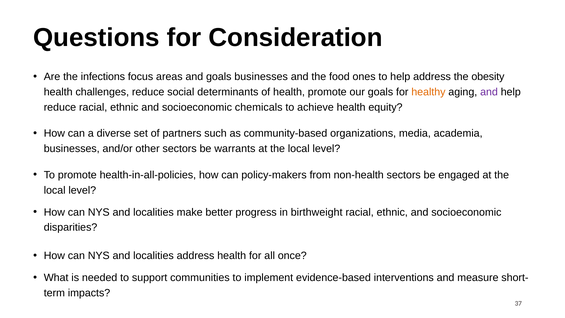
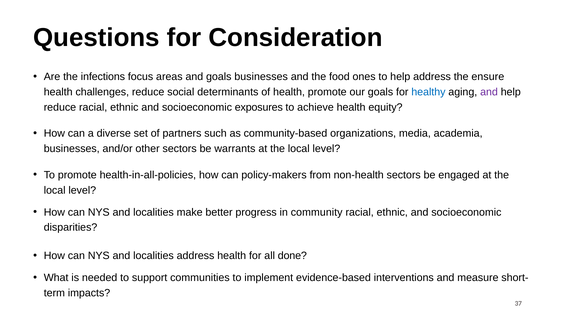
obesity: obesity -> ensure (488, 77)
healthy colour: orange -> blue (428, 92)
chemicals: chemicals -> exposures (259, 107)
birthweight: birthweight -> community (317, 212)
once: once -> done (292, 255)
